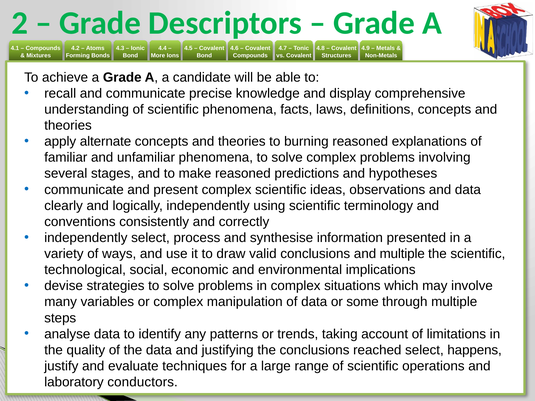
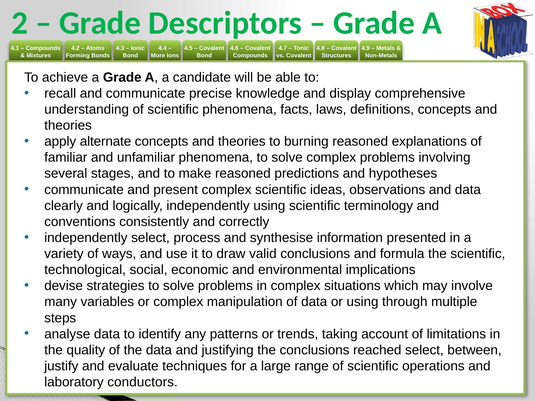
and multiple: multiple -> formula (402, 254)
or some: some -> using (362, 302)
happens: happens -> between (475, 350)
